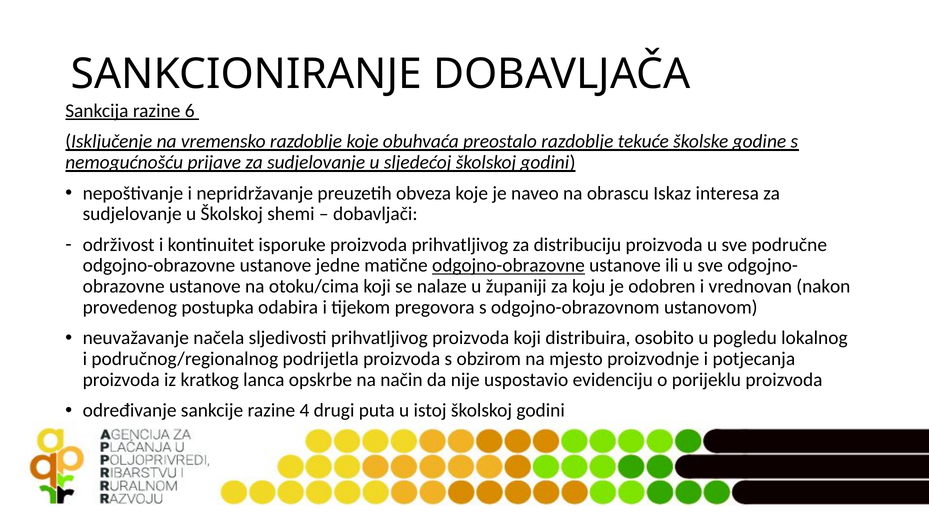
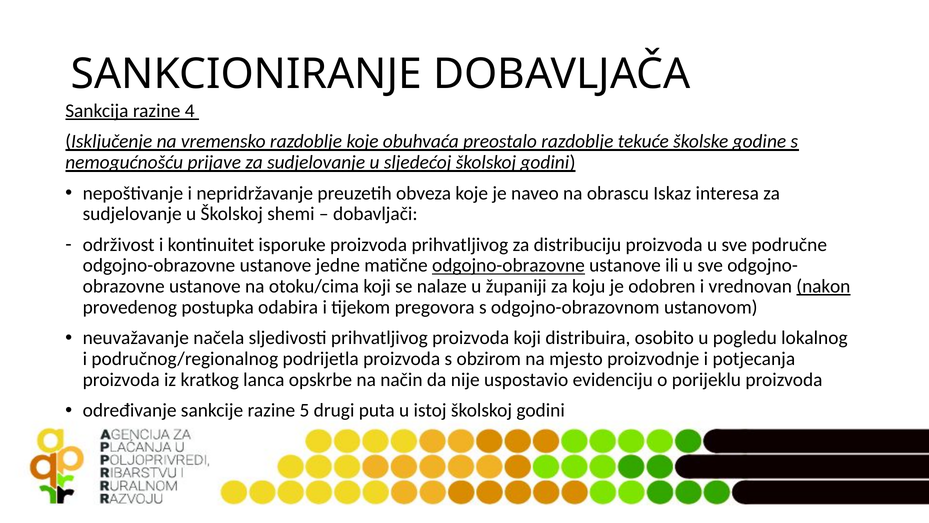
6: 6 -> 4 (190, 111)
nakon underline: none -> present (823, 286)
4: 4 -> 5 (304, 410)
